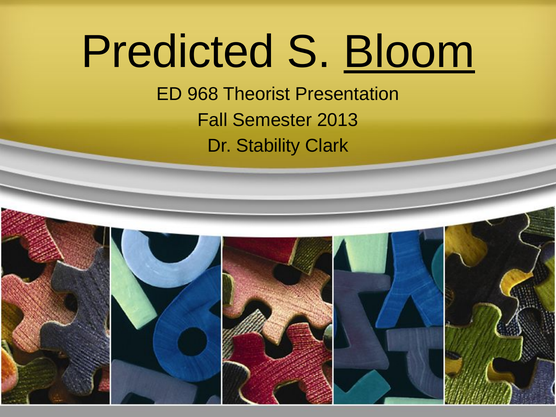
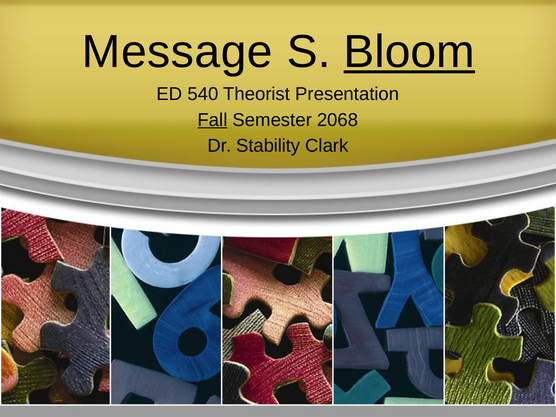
Predicted: Predicted -> Message (177, 52)
968: 968 -> 540 (203, 94)
Fall underline: none -> present (213, 120)
2013: 2013 -> 2068 (338, 120)
